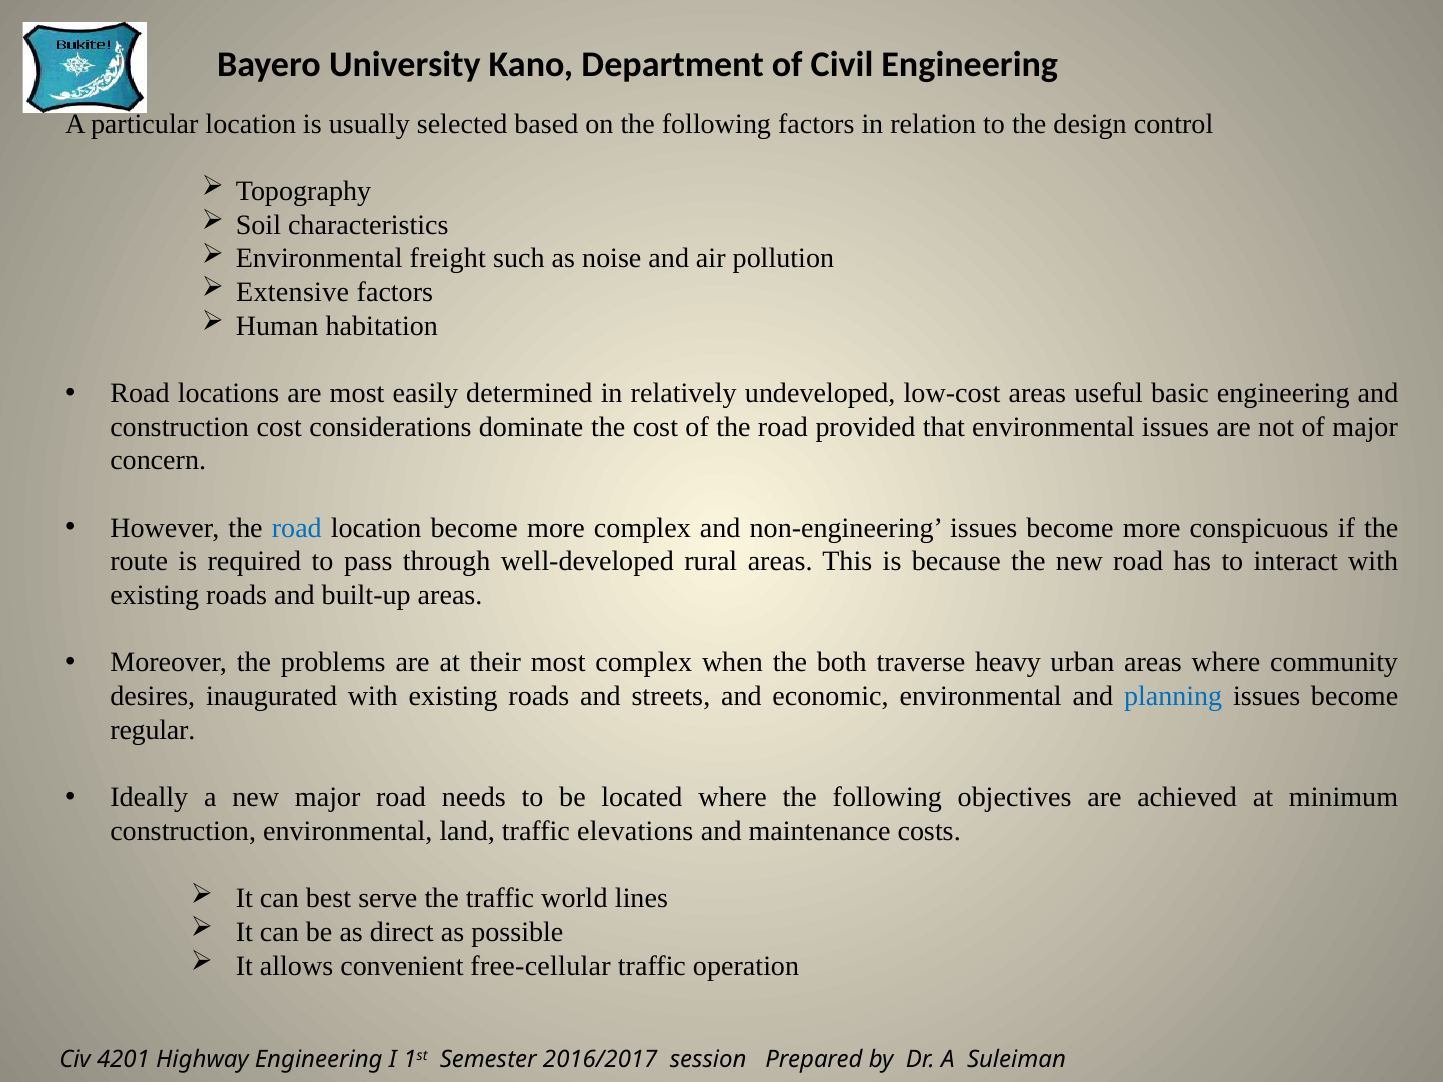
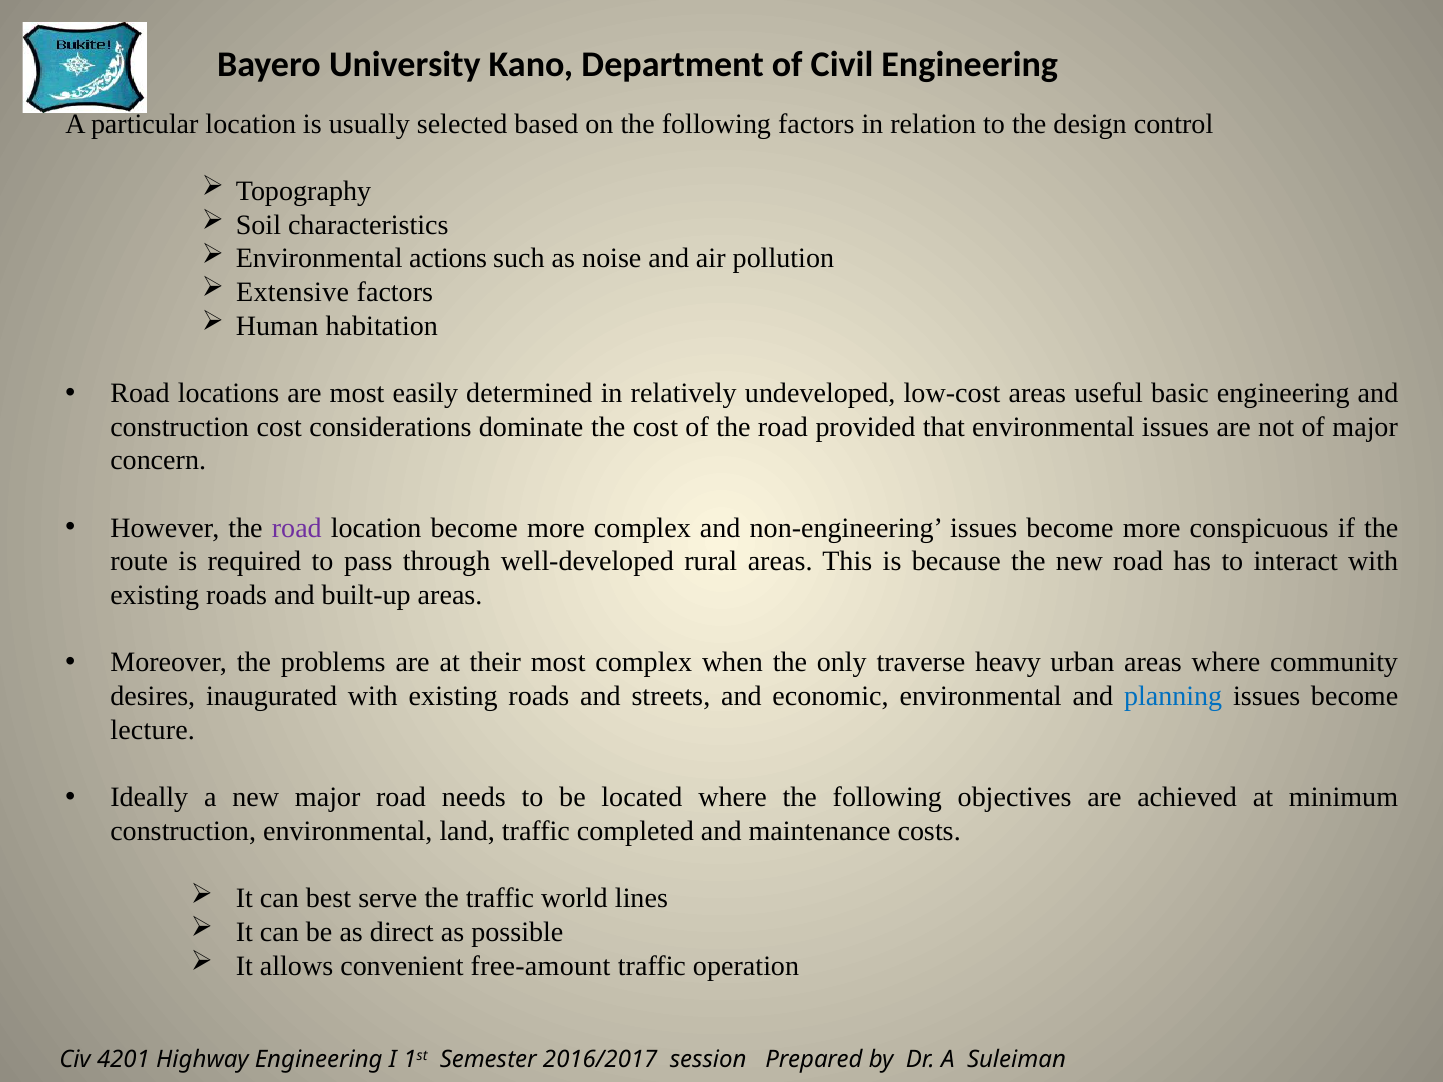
freight: freight -> actions (448, 259)
road colour: blue -> purple (297, 528)
both: both -> only (842, 663)
regular: regular -> lecture (153, 730)
elevations: elevations -> completed (635, 831)
free-cellular: free-cellular -> free-amount (541, 966)
